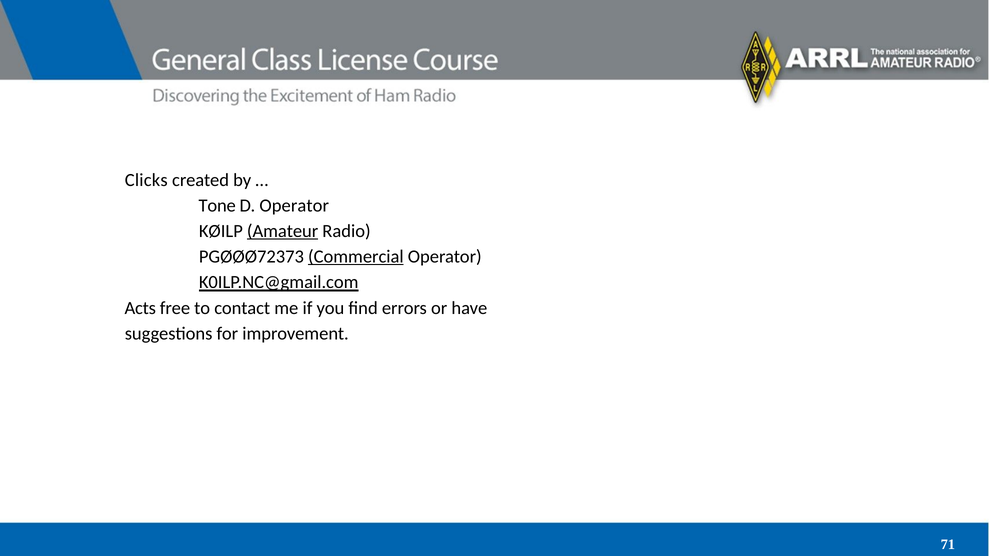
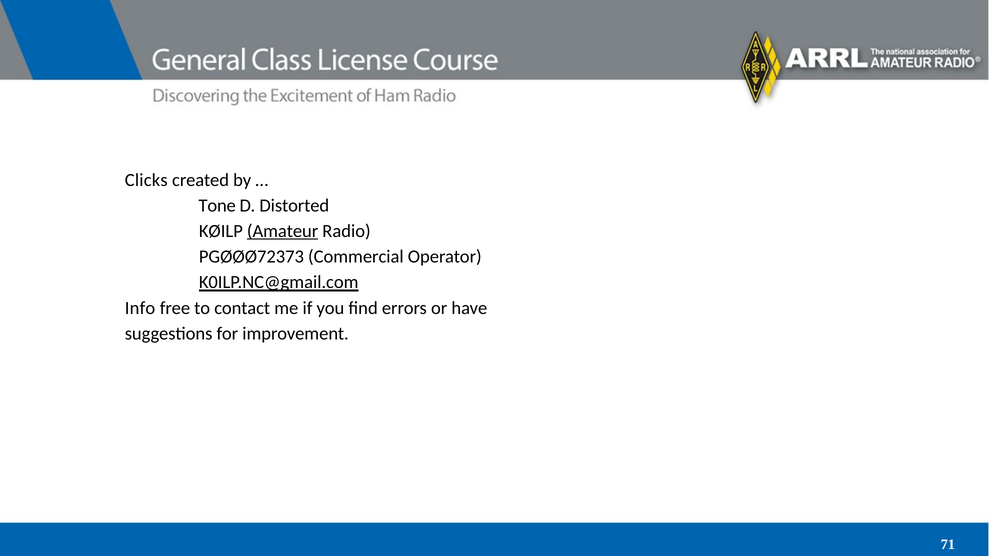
D Operator: Operator -> Distorted (294, 206)
Commercial underline: present -> none (356, 257)
Acts: Acts -> Info (140, 308)
